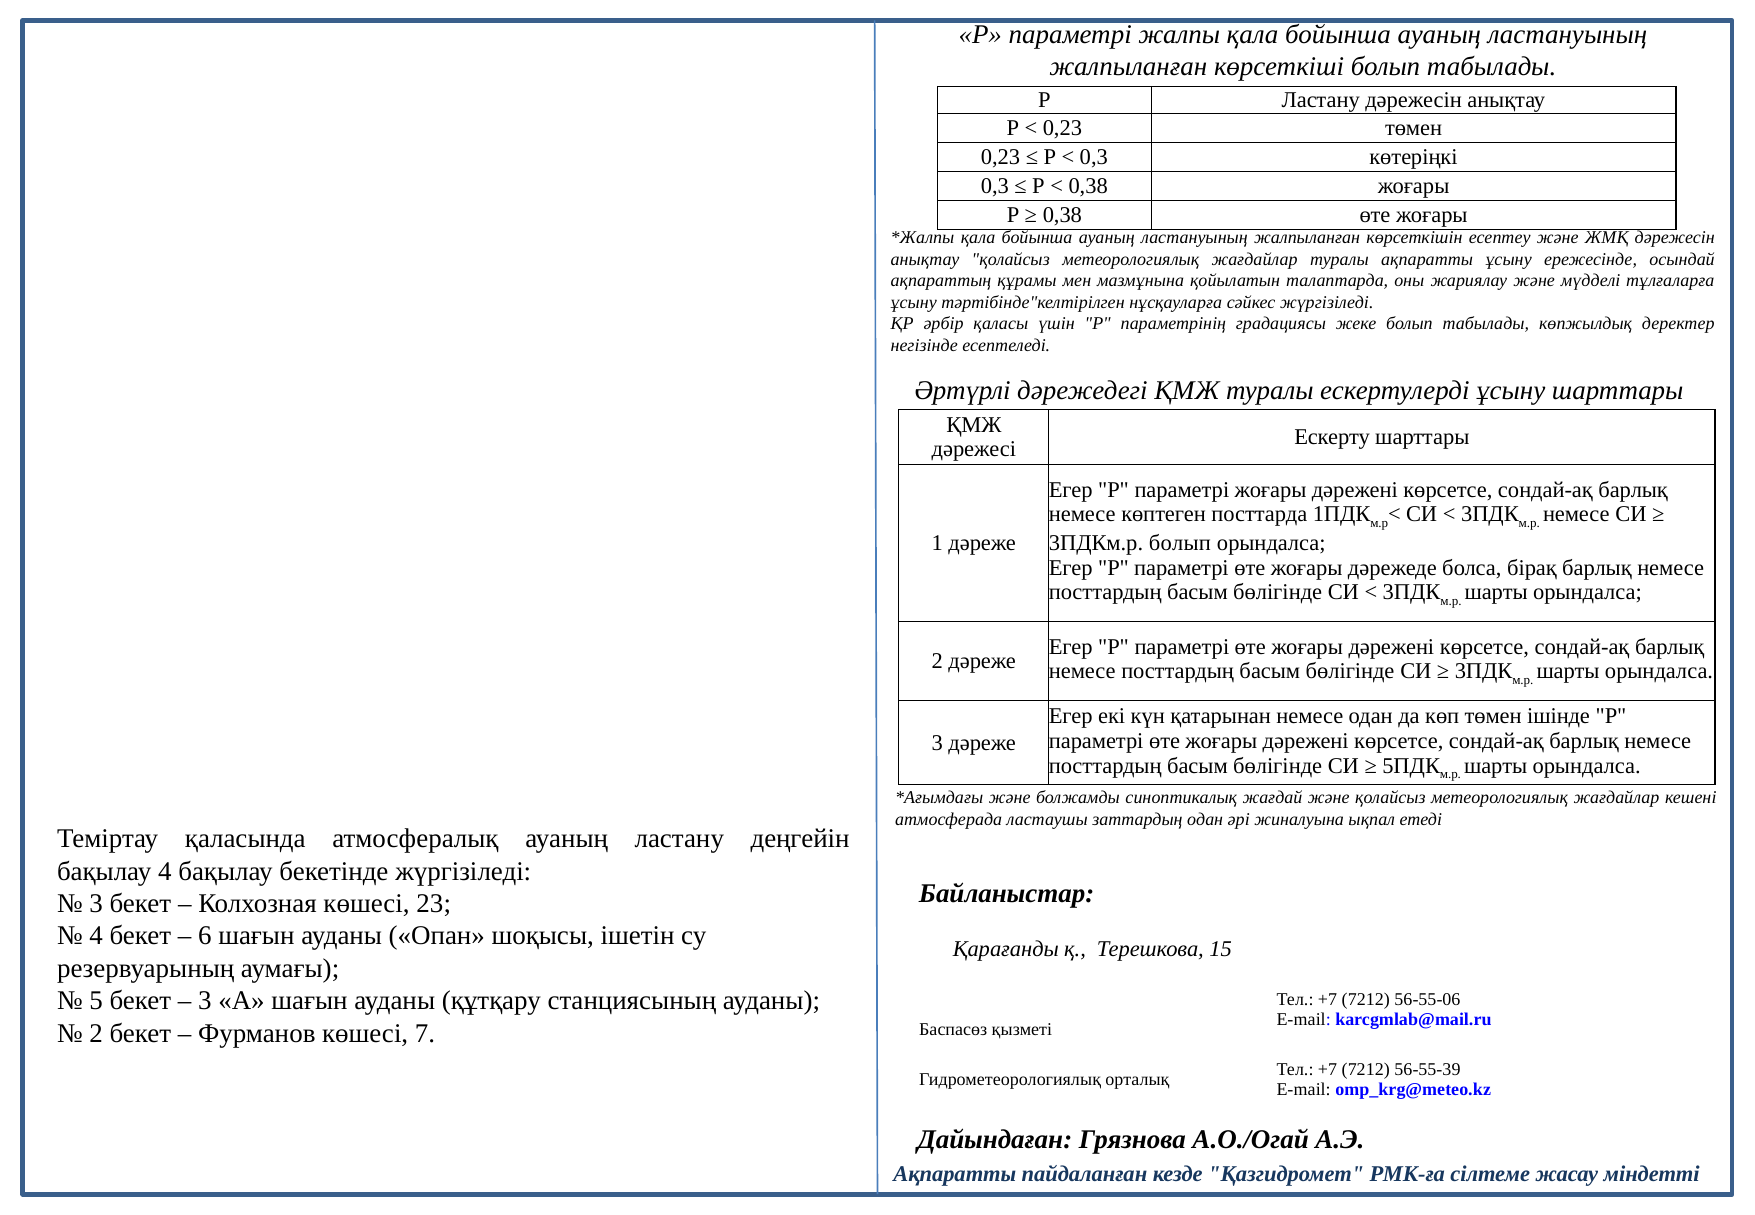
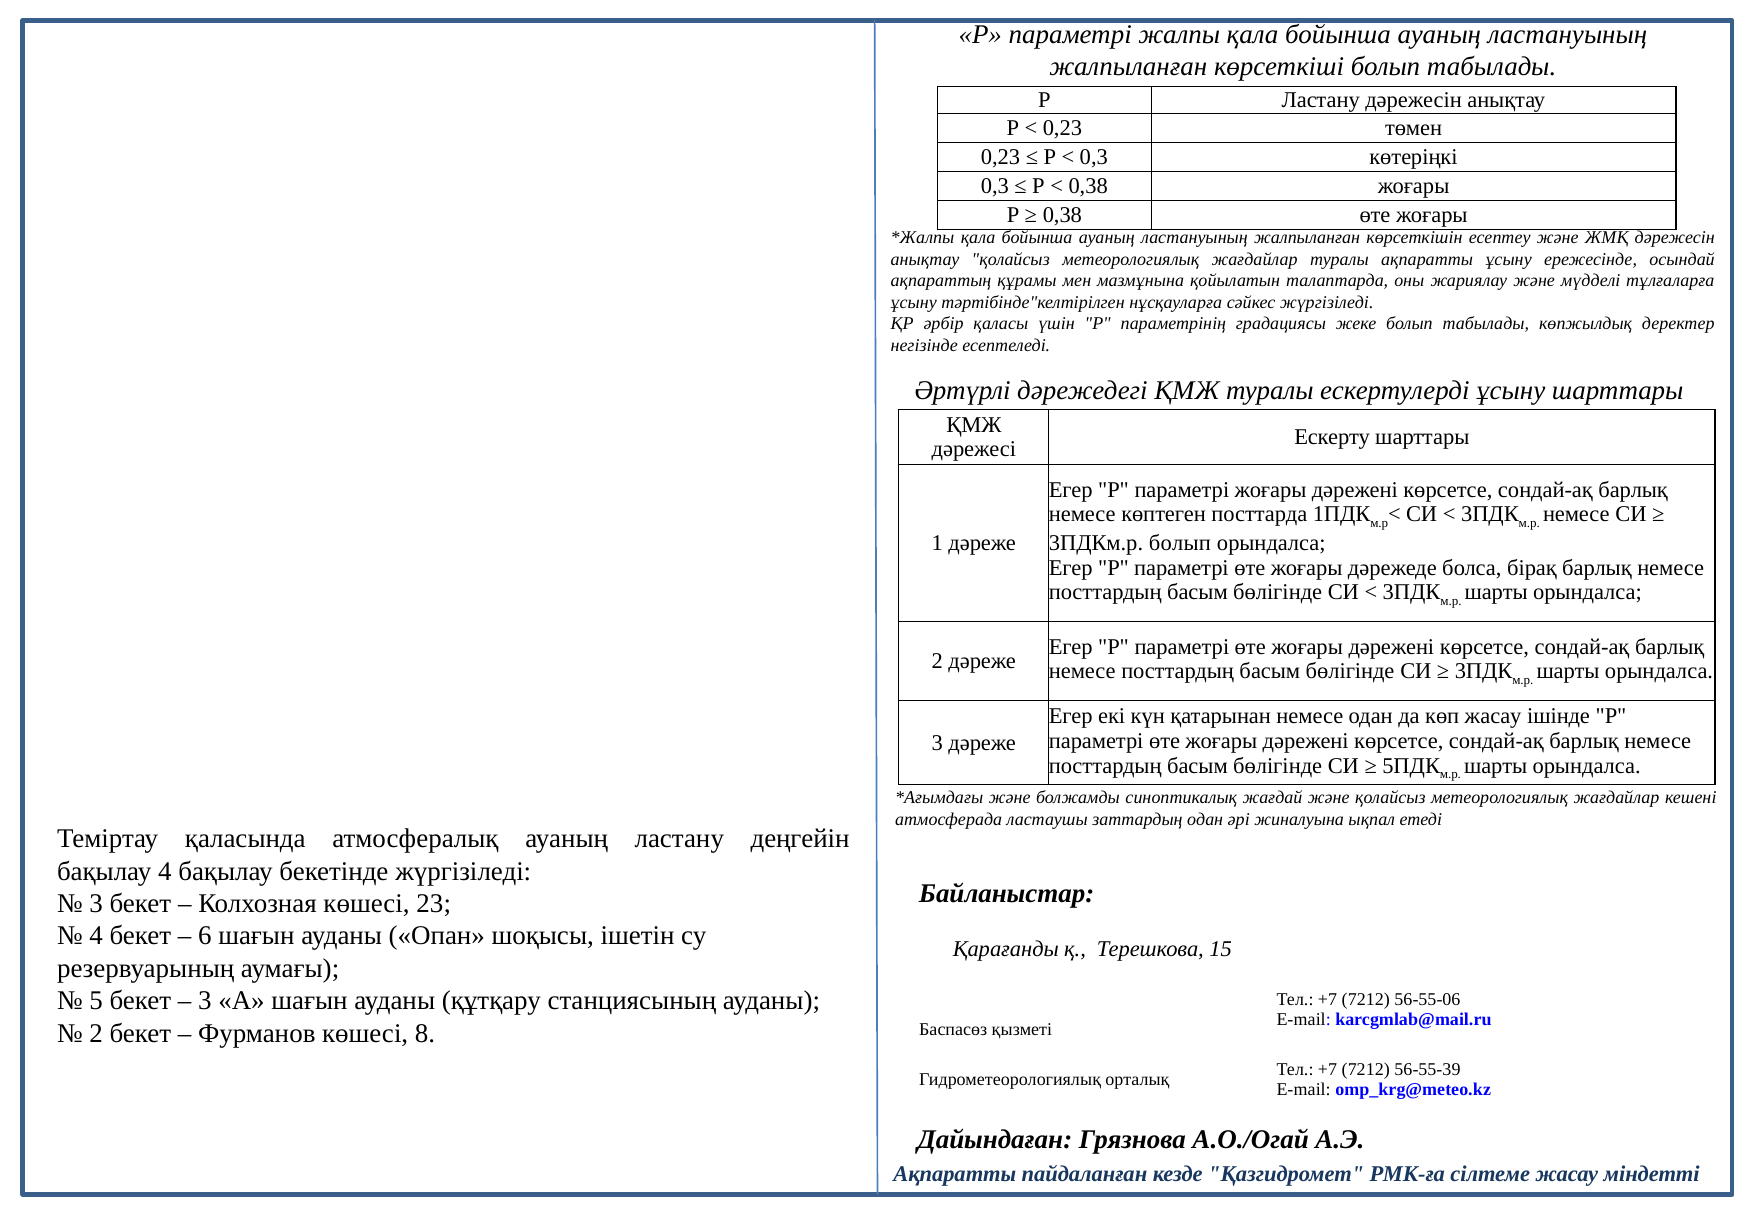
көп төмен: төмен -> жасау (1493, 716)
7: 7 -> 8 (425, 1033)
